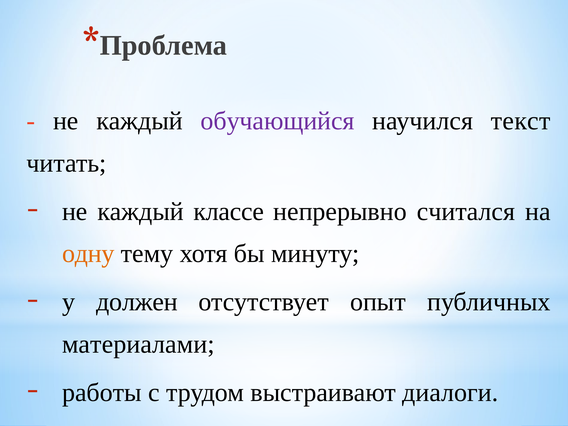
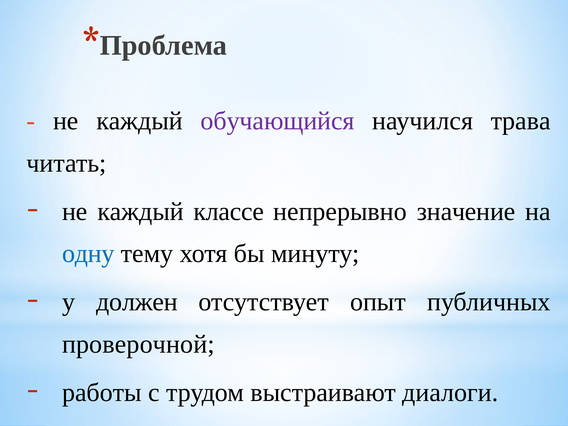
текст: текст -> трава (521, 121)
считался: считался -> значение (466, 211)
одну colour: orange -> blue (88, 254)
материалами: материалами -> проверочной (138, 344)
